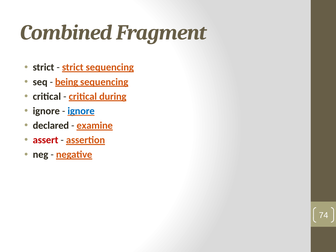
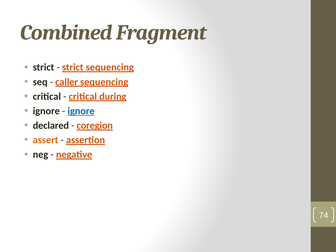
being: being -> caller (67, 82)
examine: examine -> coregion (95, 125)
assert colour: red -> orange (46, 140)
